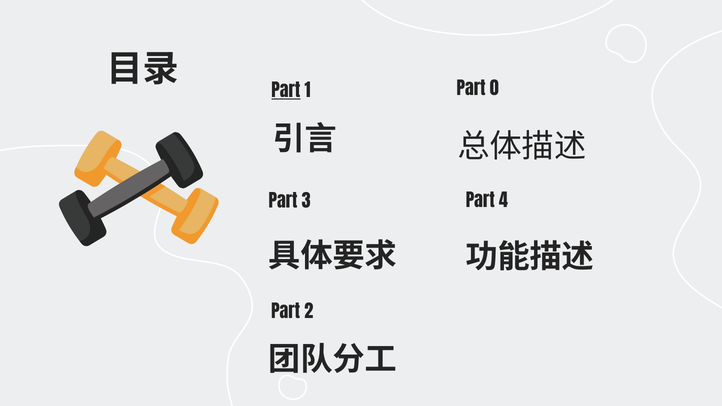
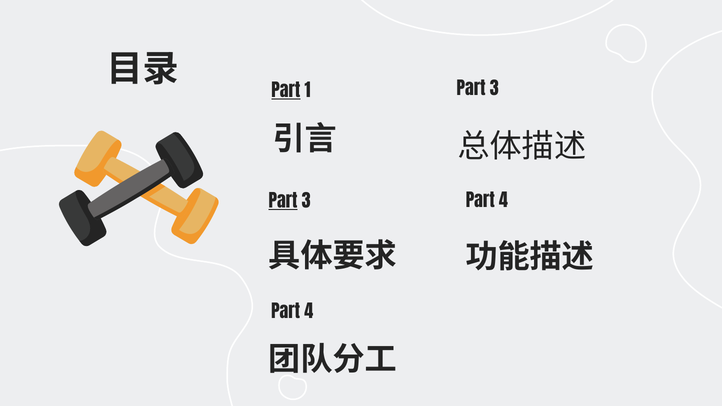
1 Part 0: 0 -> 3 (494, 89)
Part underline: none -> present (283, 202)
2: 2 -> 4 (309, 313)
